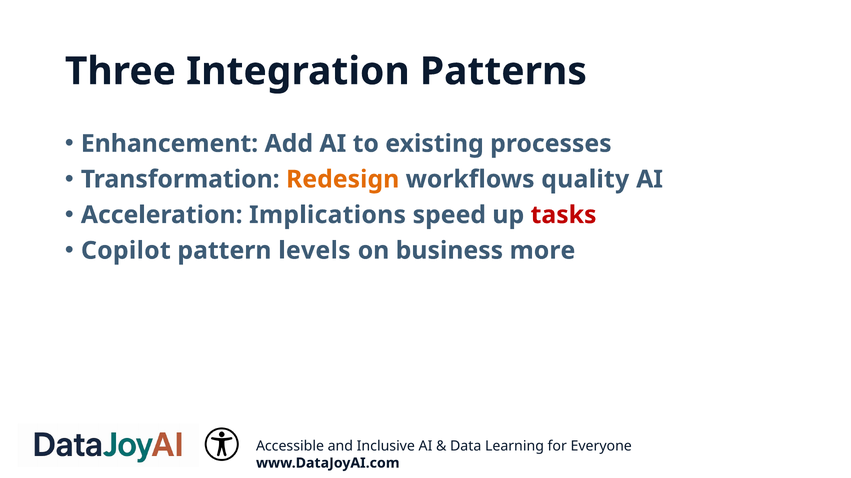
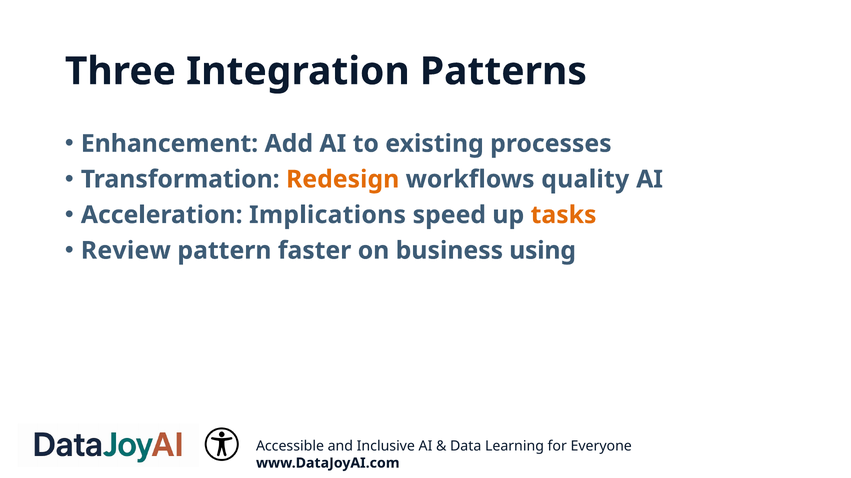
tasks colour: red -> orange (564, 215)
Copilot: Copilot -> Review (126, 251)
levels: levels -> faster (315, 251)
more: more -> using (543, 251)
